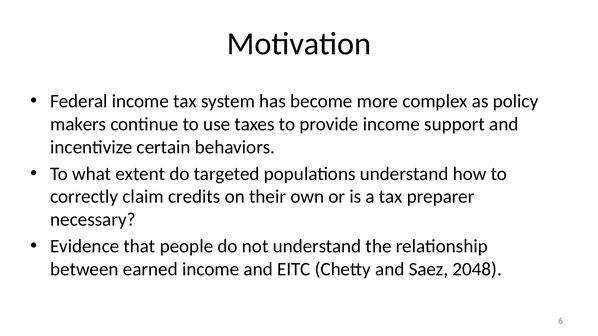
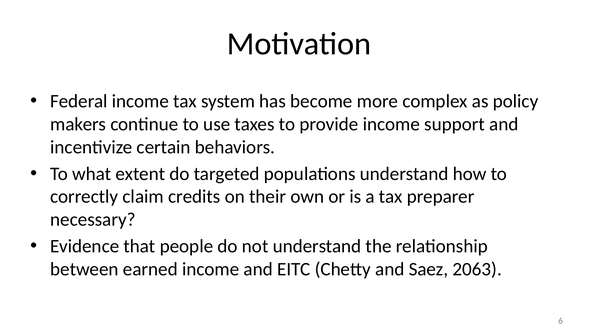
2048: 2048 -> 2063 (477, 269)
